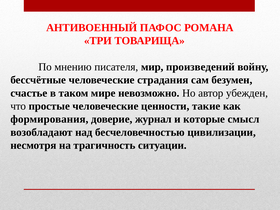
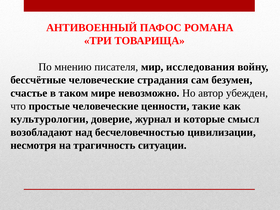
произведений: произведений -> исследования (200, 67)
формирования: формирования -> культурологии (49, 119)
